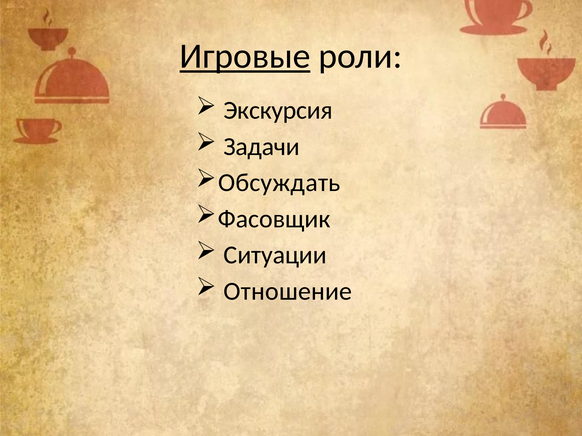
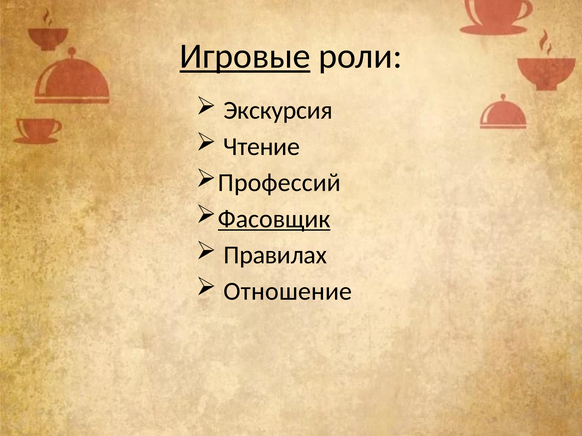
Задачи: Задачи -> Чтение (262, 147)
Обсуждать: Обсуждать -> Профессий (279, 183)
Фасовщик underline: none -> present (274, 219)
Ситуации: Ситуации -> Правилах (275, 255)
